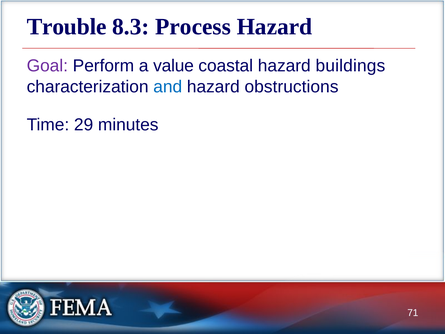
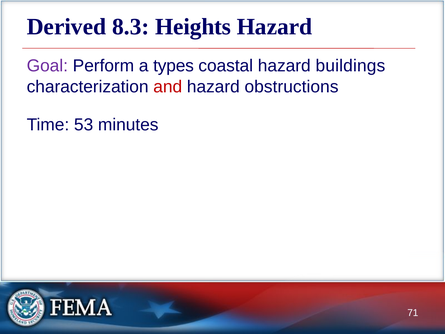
Trouble: Trouble -> Derived (66, 27)
Process: Process -> Heights (193, 27)
value: value -> types (174, 66)
and colour: blue -> red (168, 87)
29: 29 -> 53 (84, 125)
